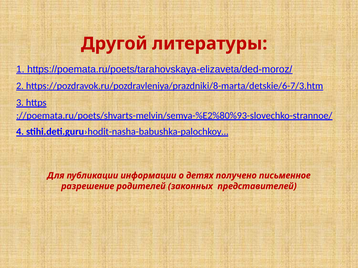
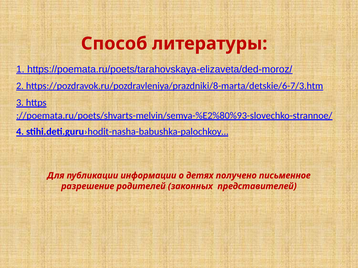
Другой: Другой -> Способ (114, 44)
